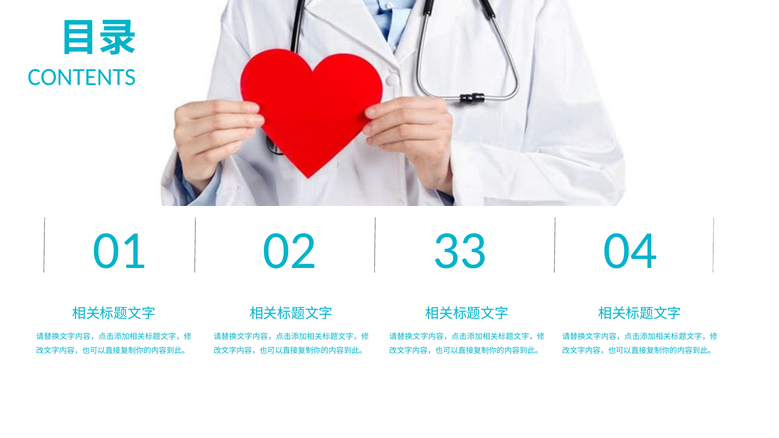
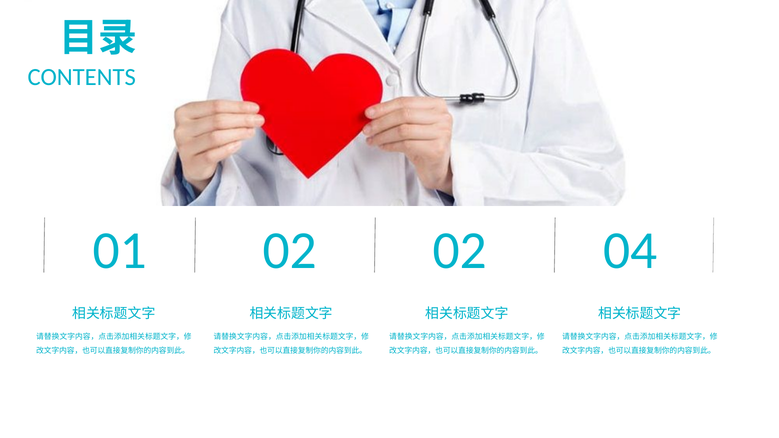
02 33: 33 -> 02 (460, 251)
